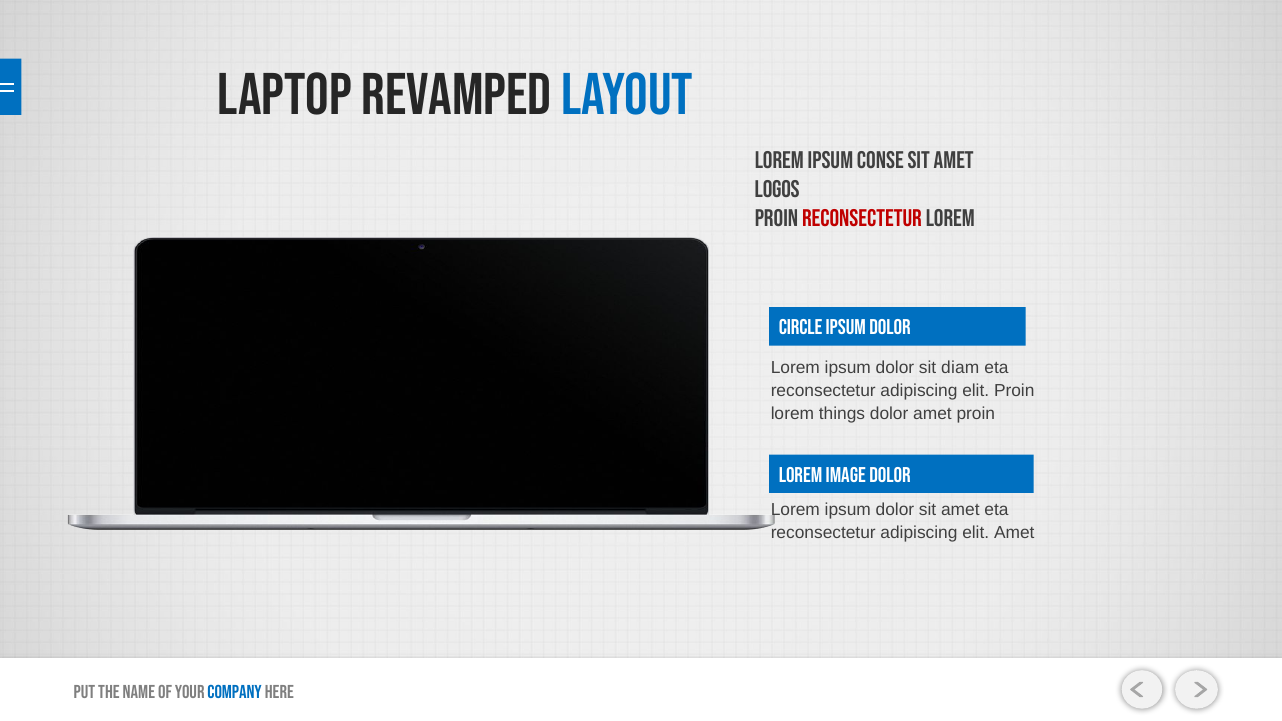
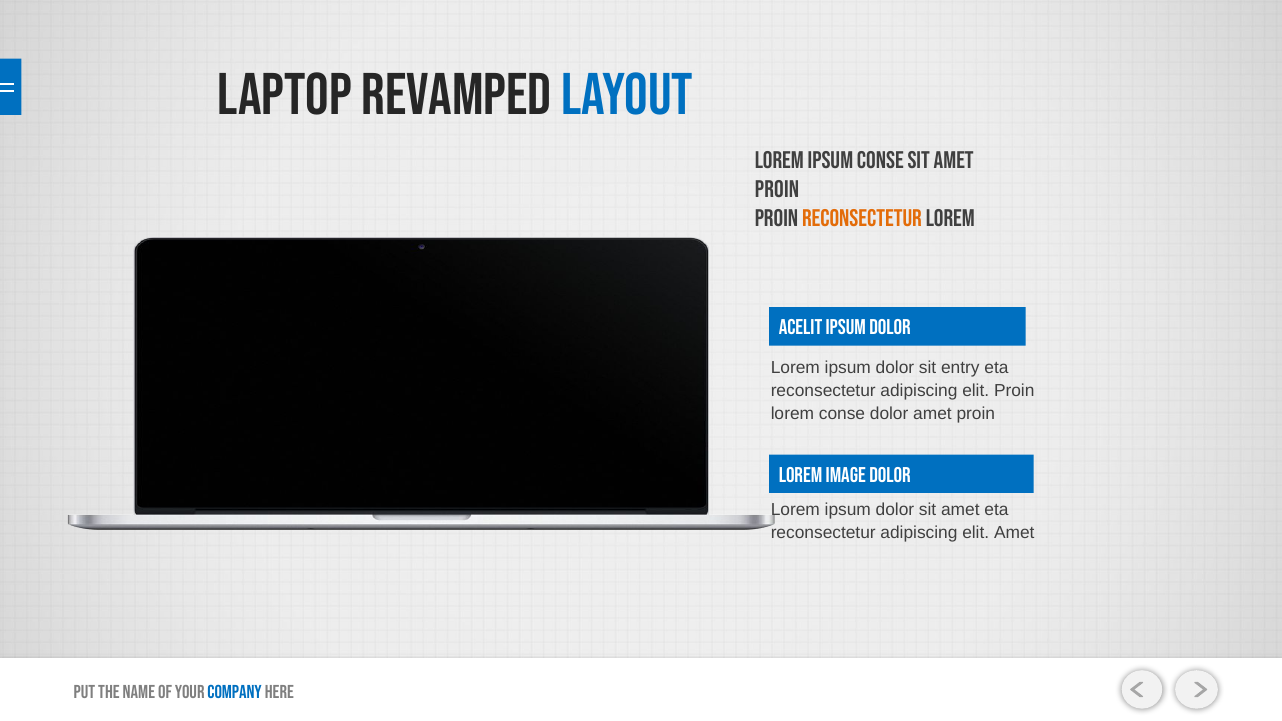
LOGOS: LOGOS -> PROIN (777, 189)
RECONSECTETUR colour: red -> orange (862, 218)
CIRCLE: CIRCLE -> ACELIT (801, 328)
diam: diam -> entry (960, 368)
lorem things: things -> conse (842, 414)
